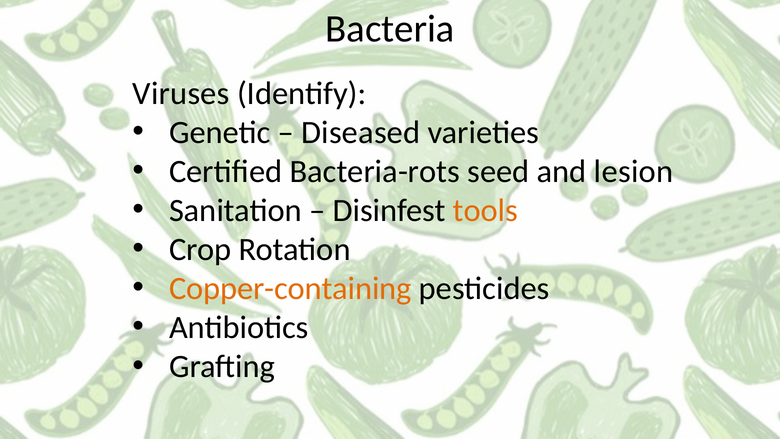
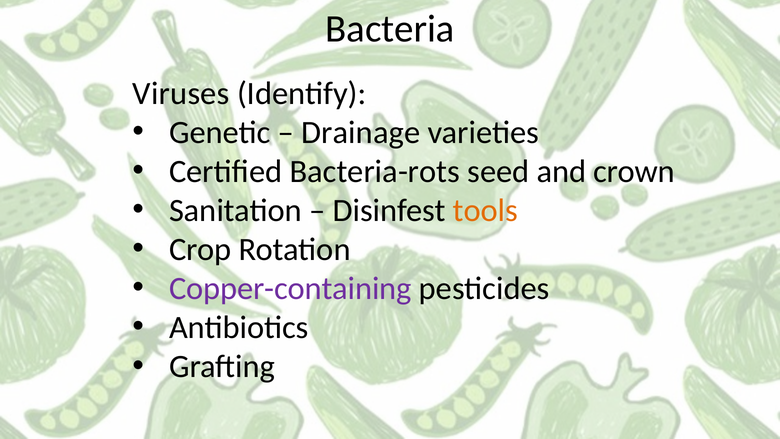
Diseased: Diseased -> Drainage (361, 132)
lesion: lesion -> crown (634, 171)
Copper-containing colour: orange -> purple (290, 288)
